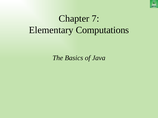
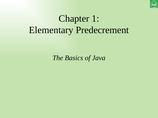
7: 7 -> 1 (95, 19)
Computations: Computations -> Predecrement (102, 30)
